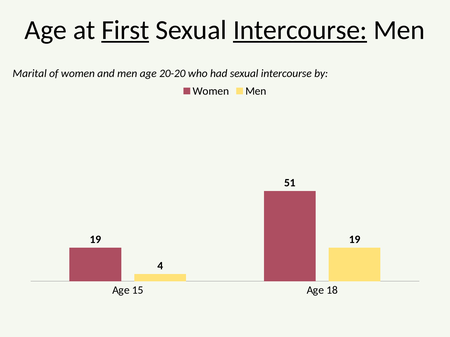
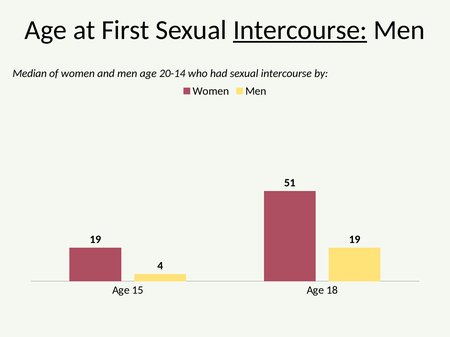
First underline: present -> none (125, 30)
Marital: Marital -> Median (30, 73)
20-20: 20-20 -> 20-14 (172, 73)
